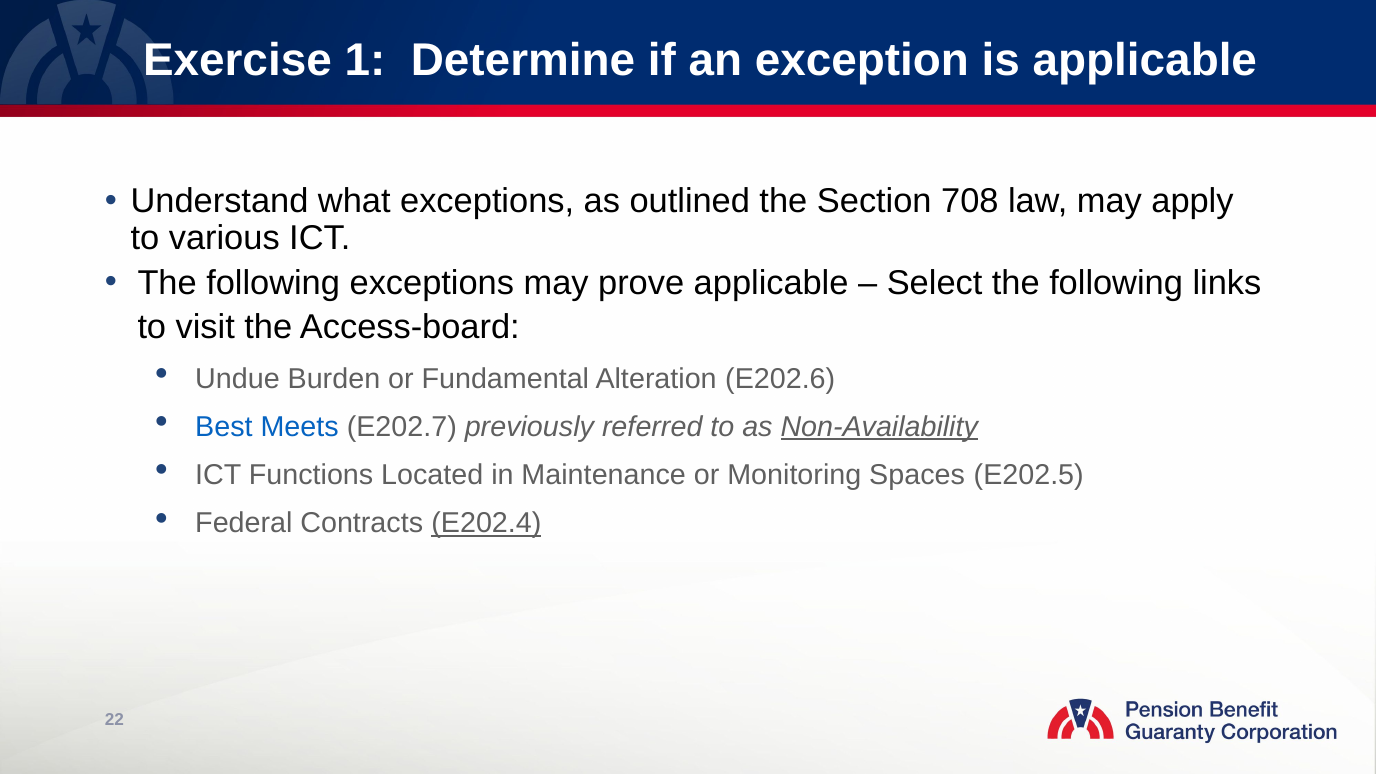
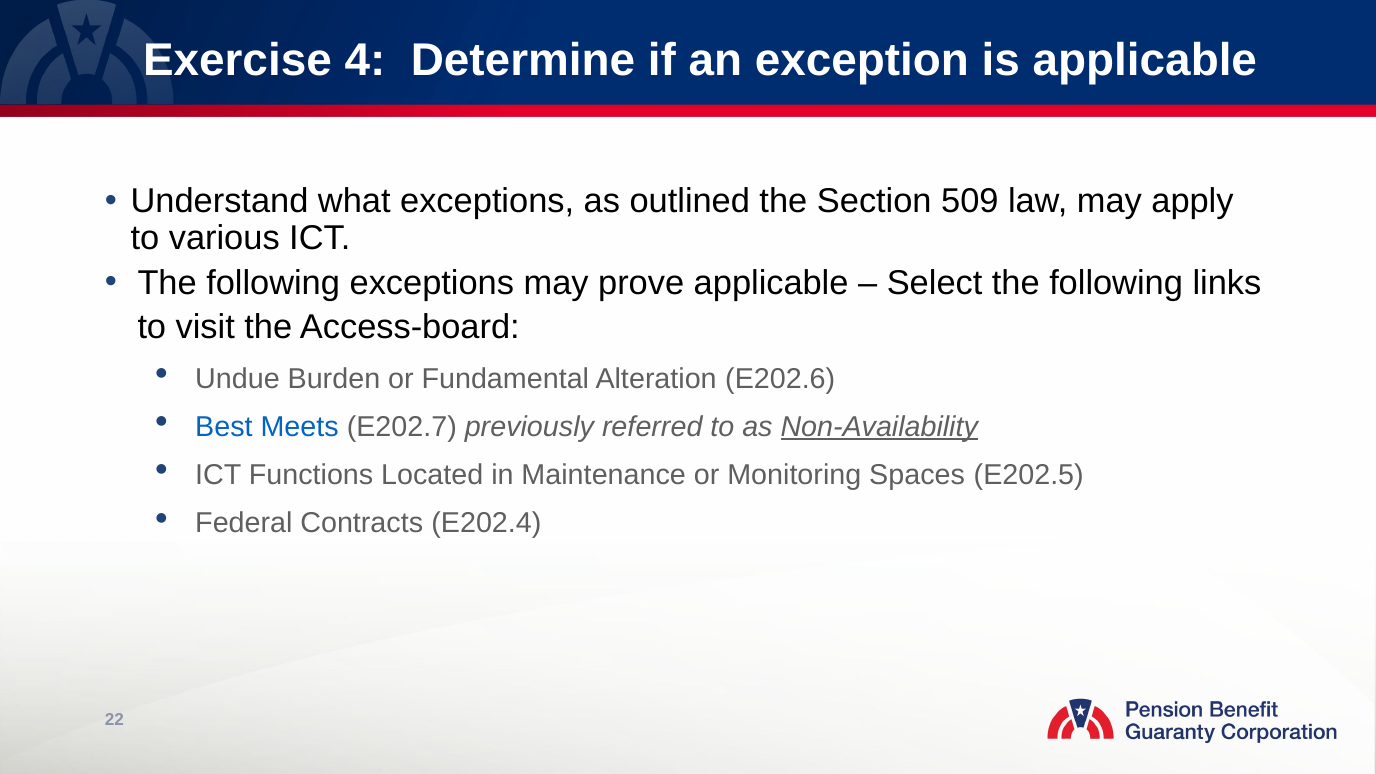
1: 1 -> 4 (365, 60)
708: 708 -> 509 (970, 201)
E202.4 underline: present -> none (486, 523)
